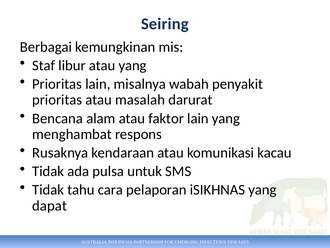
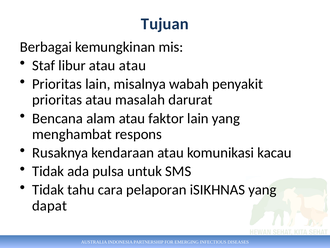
Seiring: Seiring -> Tujuan (165, 24)
atau yang: yang -> atau (132, 65)
